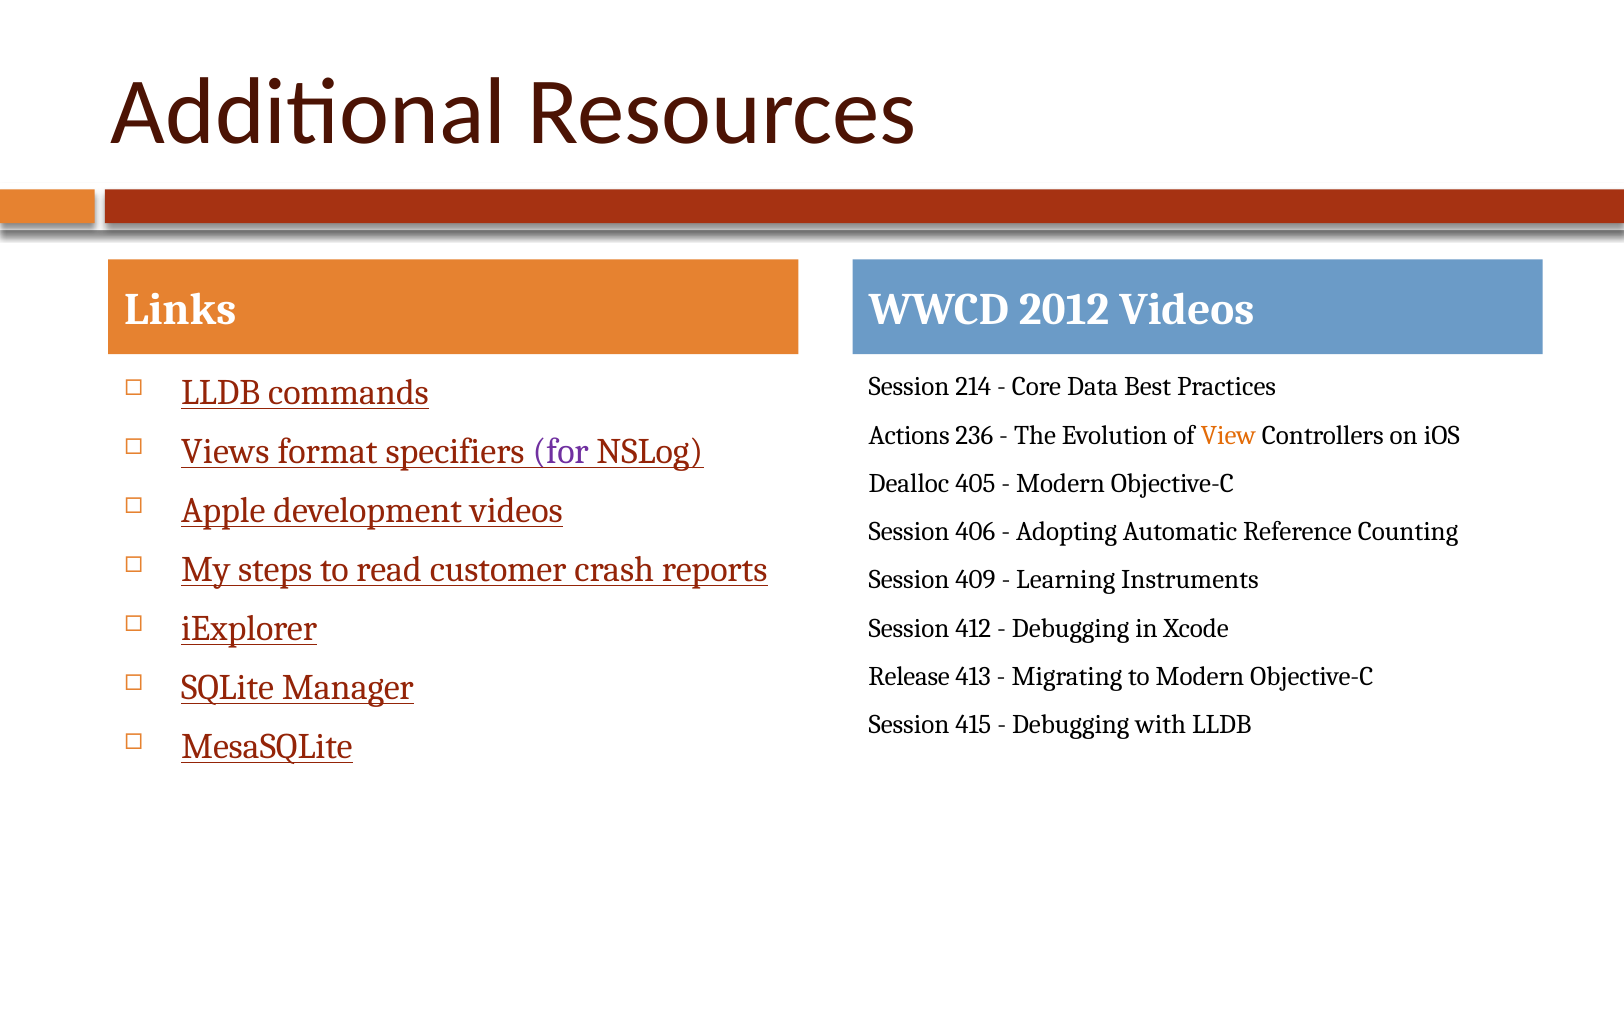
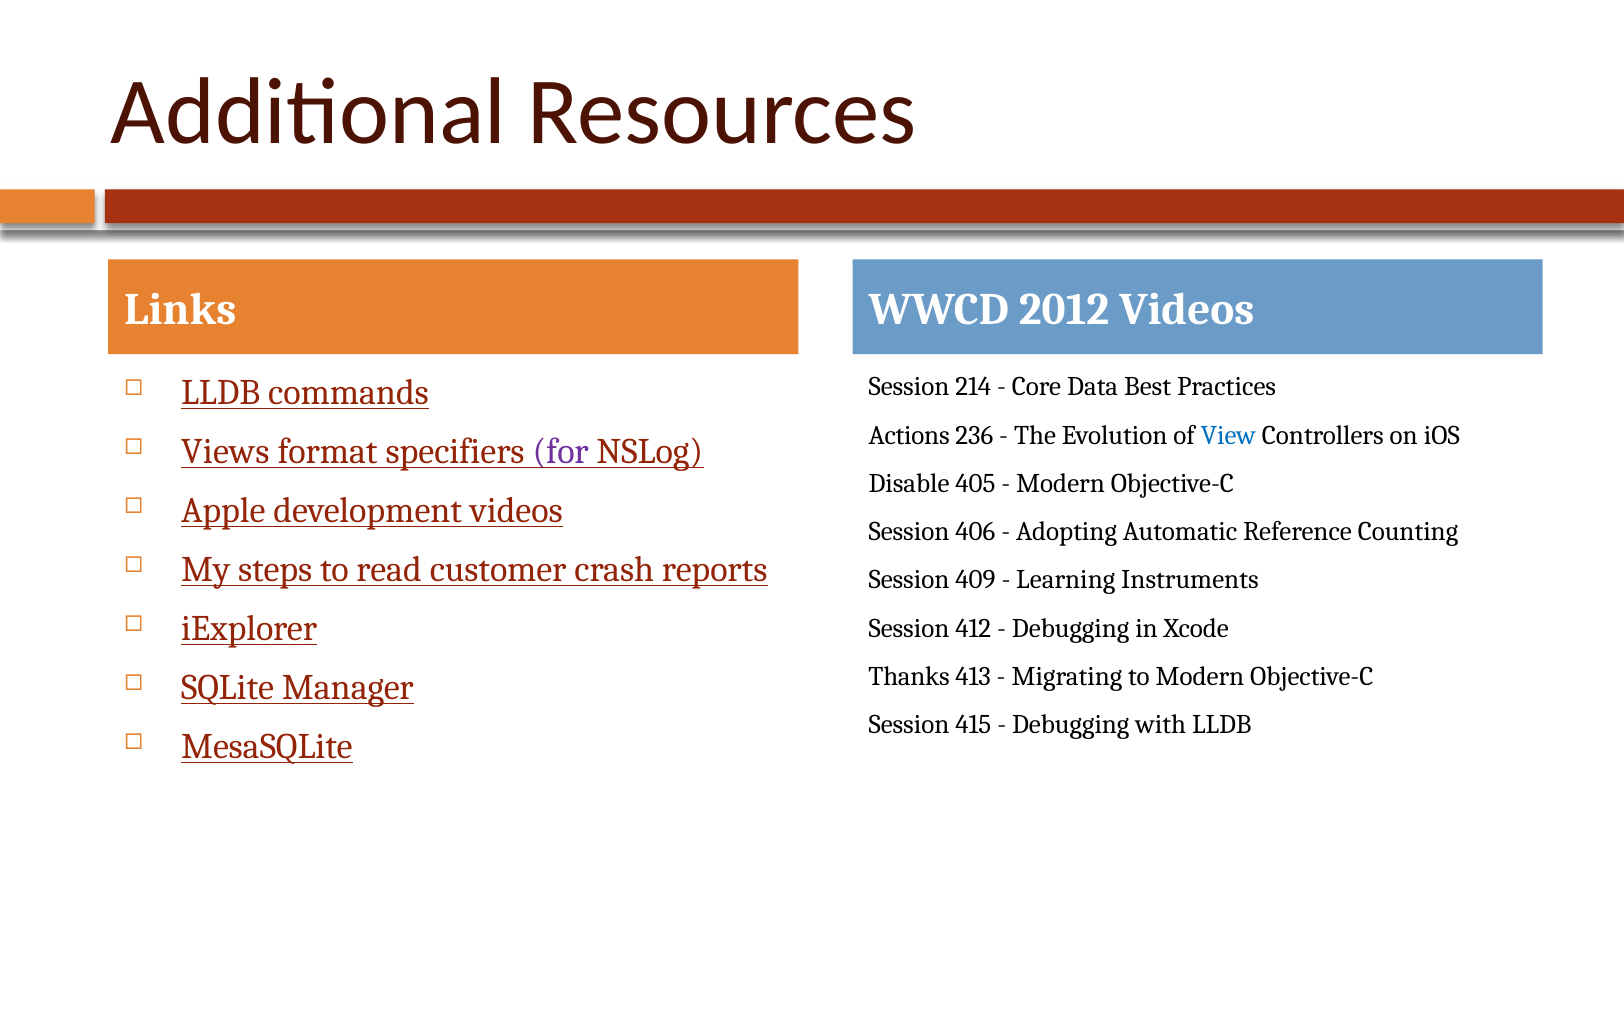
View colour: orange -> blue (1228, 435)
Dealloc: Dealloc -> Disable (909, 484)
Release: Release -> Thanks (909, 677)
